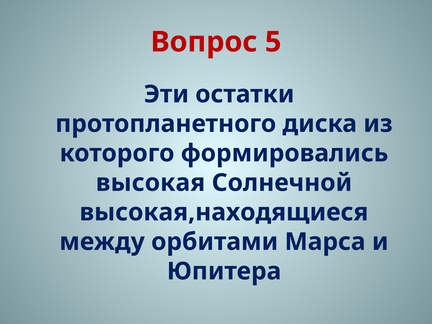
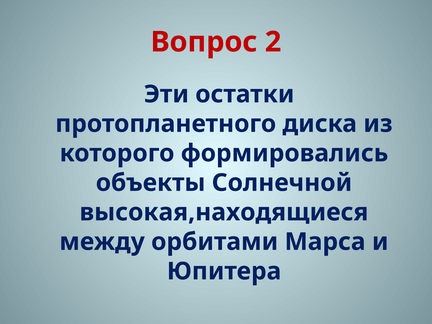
5: 5 -> 2 (273, 42)
высокая: высокая -> объекты (151, 183)
